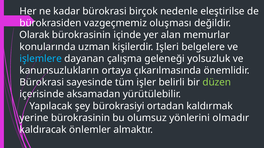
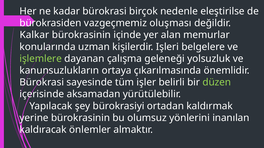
Olarak: Olarak -> Kalkar (34, 35)
işlemlere colour: light blue -> light green (41, 59)
olmadır: olmadır -> inanılan (231, 118)
